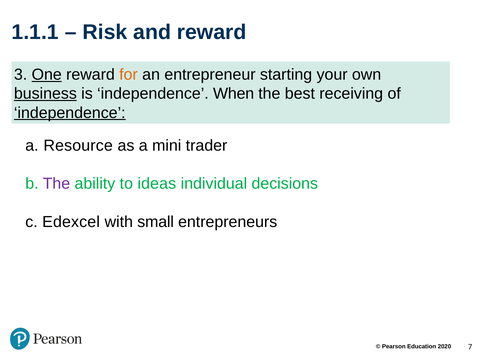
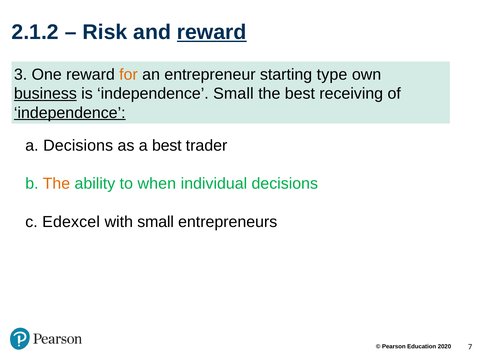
1.1.1: 1.1.1 -> 2.1.2 (35, 32)
reward underline: none -> present (212, 32)
One underline: present -> none (47, 75)
your: your -> type (332, 75)
independence When: When -> Small (233, 94)
a Resource: Resource -> Decisions (78, 146)
a mini: mini -> best (167, 146)
The colour: purple -> orange (56, 184)
ideas: ideas -> when (157, 184)
